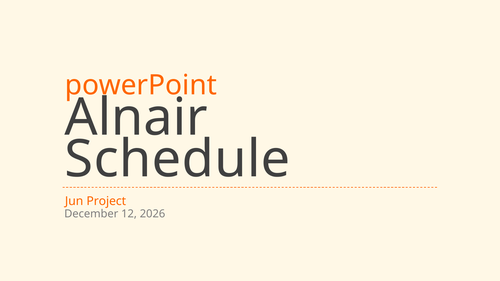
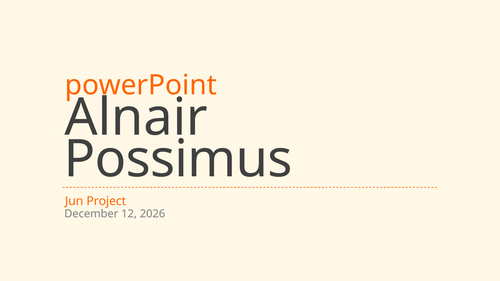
Schedule: Schedule -> Possimus (178, 159)
